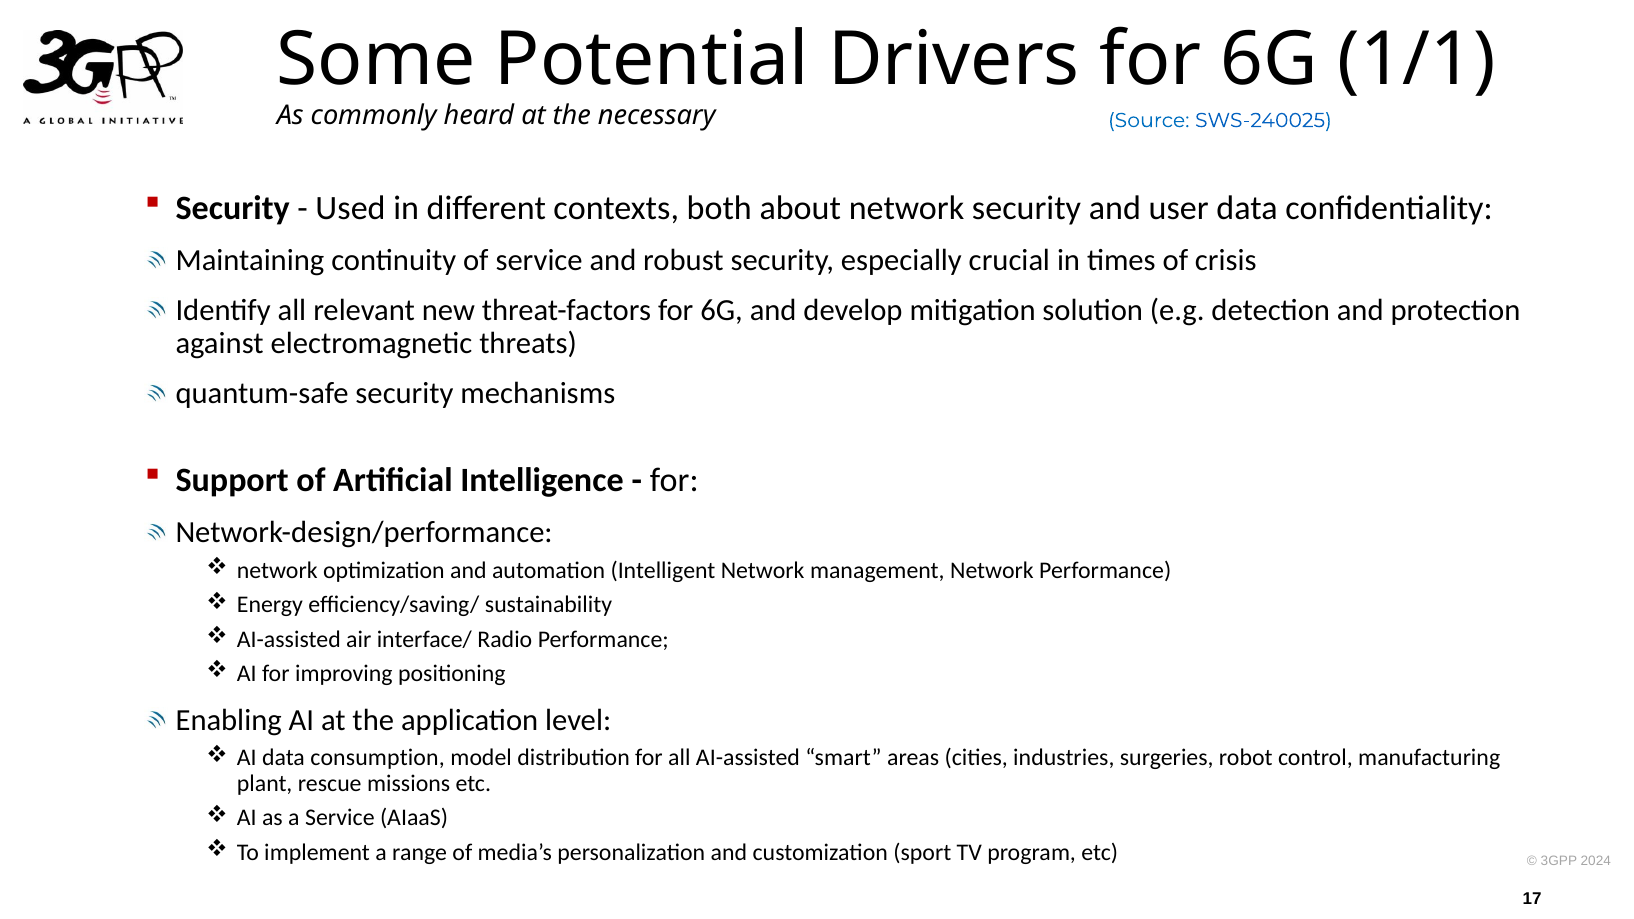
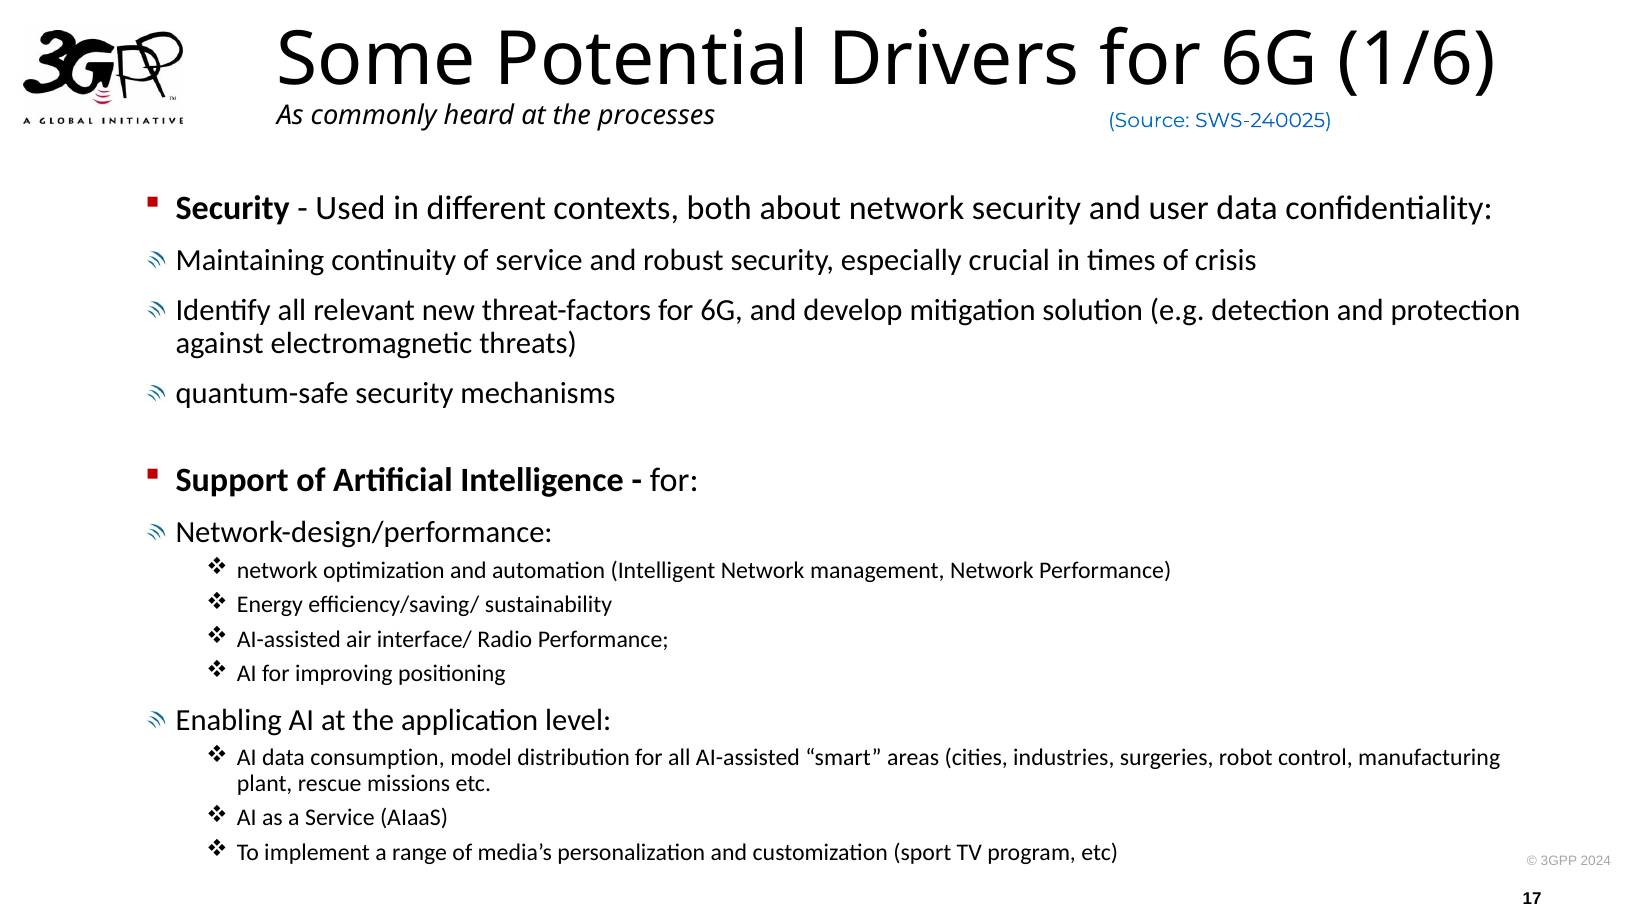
1/1: 1/1 -> 1/6 (1417, 60)
necessary: necessary -> processes (657, 115)
